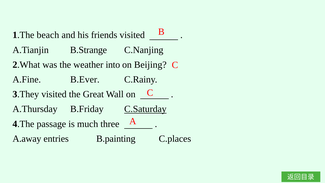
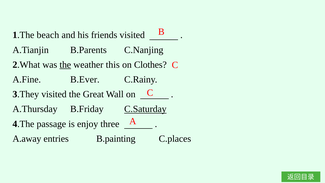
B.Strange: B.Strange -> B.Parents (88, 50)
the underline: none -> present (65, 65)
into: into -> this (113, 65)
Beijing: Beijing -> Clothes (150, 65)
much: much -> enjoy (88, 124)
